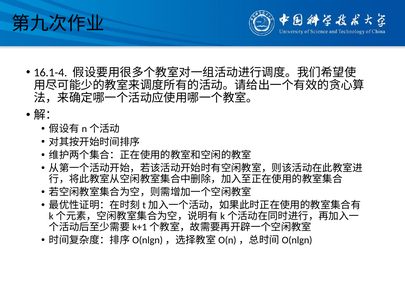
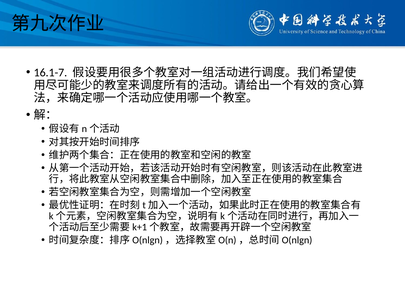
16.1-4: 16.1-4 -> 16.1-7 (50, 72)
